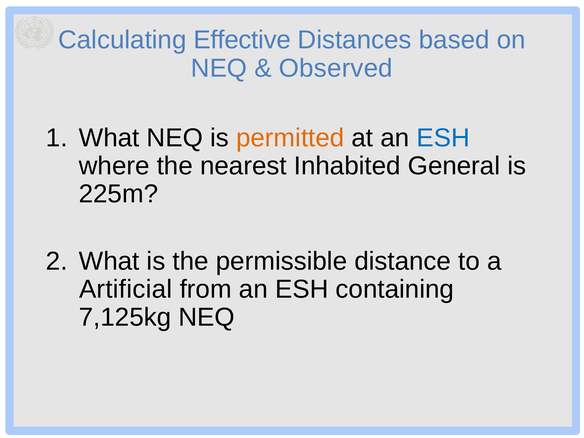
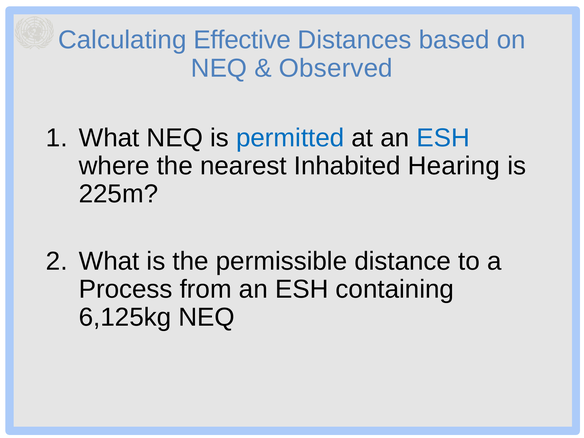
permitted colour: orange -> blue (290, 138)
General: General -> Hearing (454, 166)
Artificial: Artificial -> Process (126, 289)
7,125kg: 7,125kg -> 6,125kg (125, 317)
